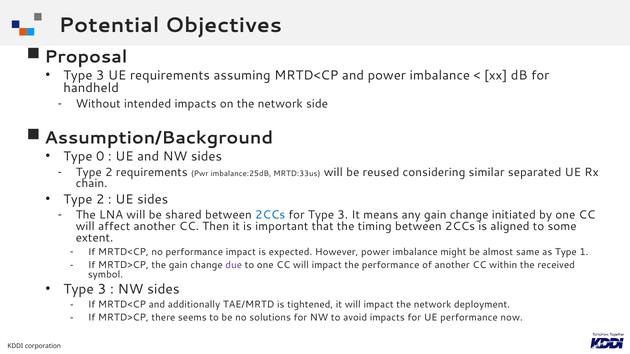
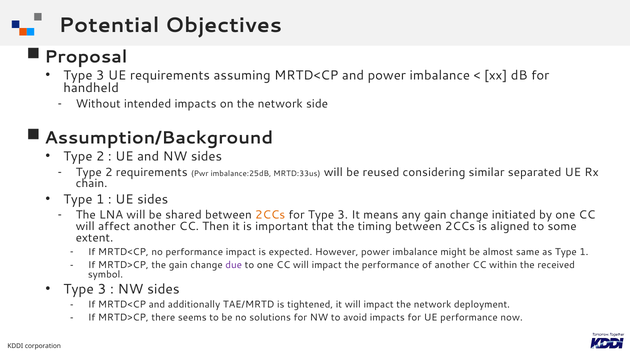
0: 0 -> 2 (100, 157)
2: 2 -> 1 (100, 199)
2CCs colour: blue -> orange (270, 215)
